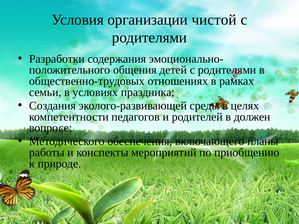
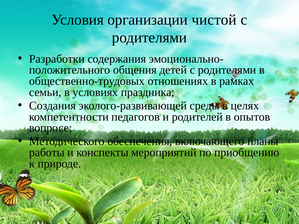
должен: должен -> опытов (252, 117)
